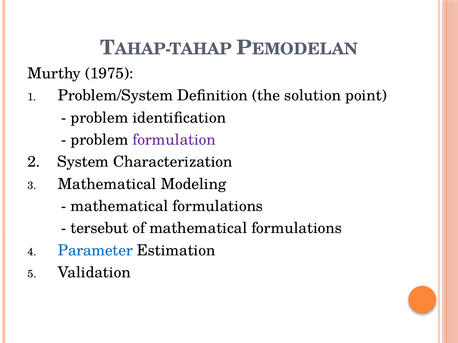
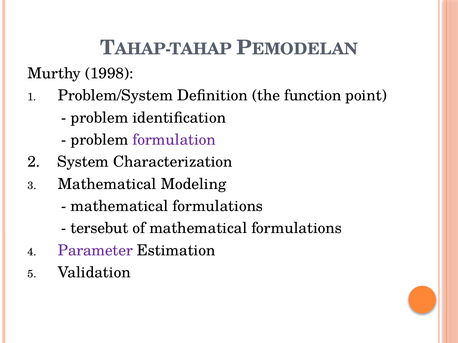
1975: 1975 -> 1998 (109, 74)
solution: solution -> function (313, 96)
Parameter colour: blue -> purple (95, 251)
